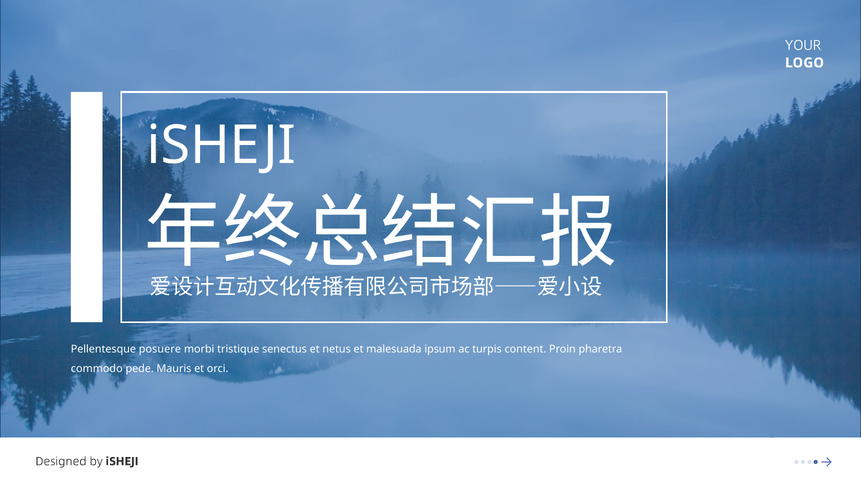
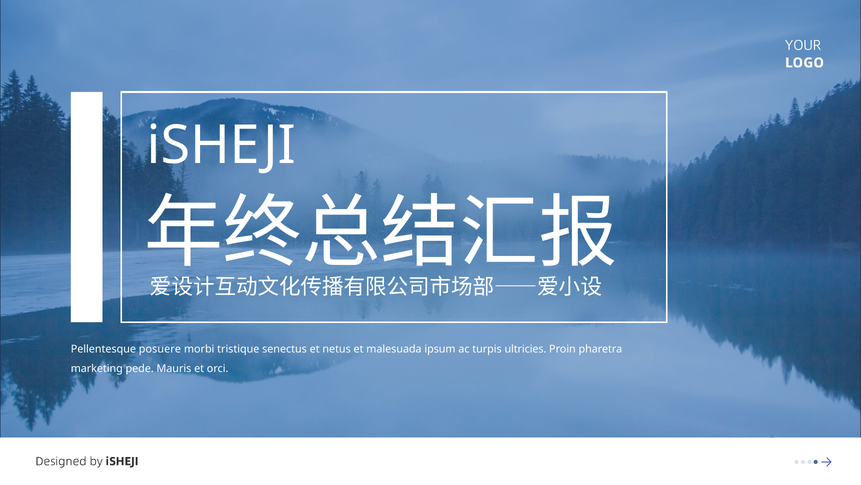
content: content -> ultricies (525, 349)
commodo: commodo -> marketing (97, 368)
